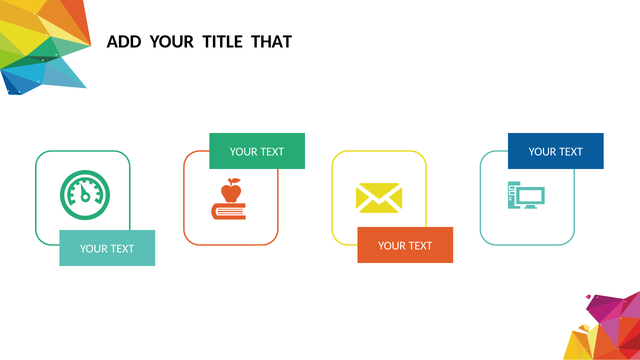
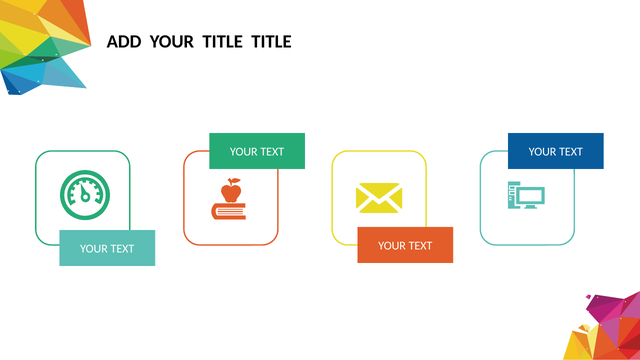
TITLE THAT: THAT -> TITLE (271, 41)
